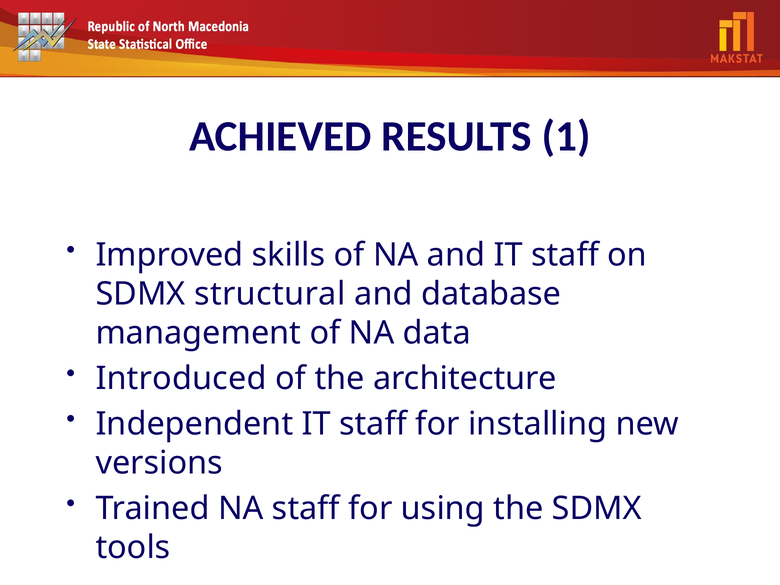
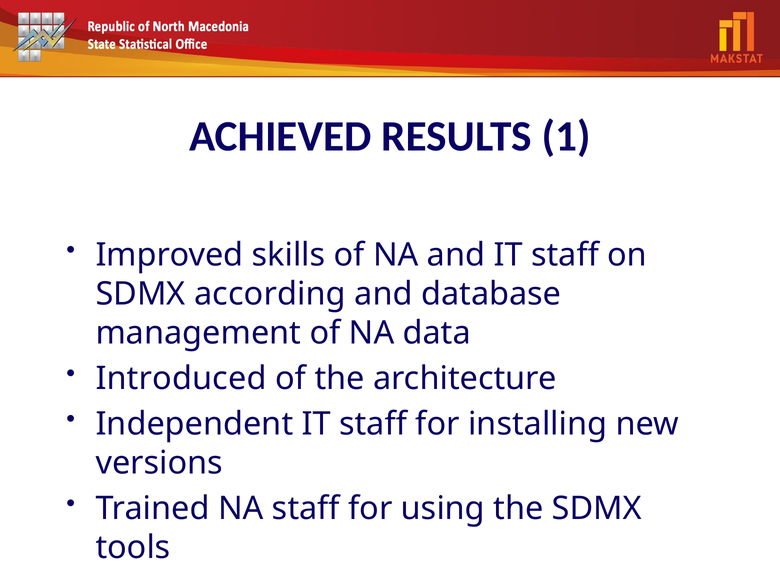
structural: structural -> according (270, 294)
